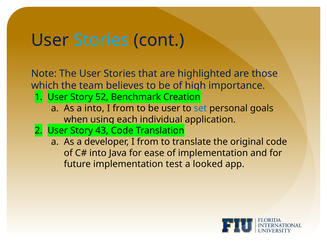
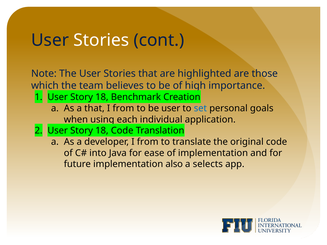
Stories colour: light blue -> white (101, 40)
52: 52 -> 18 (102, 97)
a into: into -> that (94, 108)
43: 43 -> 18 (102, 131)
test: test -> also (174, 164)
looked: looked -> selects (208, 164)
